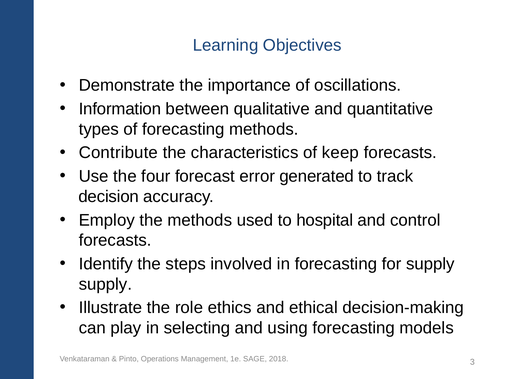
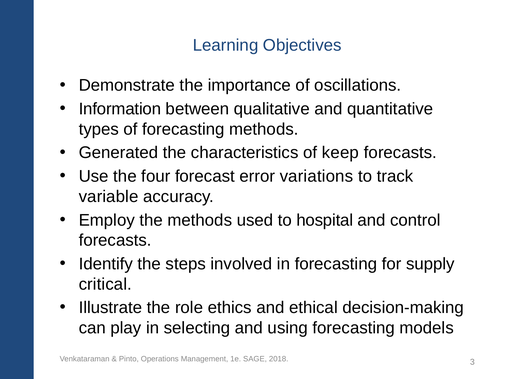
Contribute: Contribute -> Generated (118, 153)
generated: generated -> variations (317, 176)
decision: decision -> variable (109, 196)
supply: supply -> critical (105, 284)
